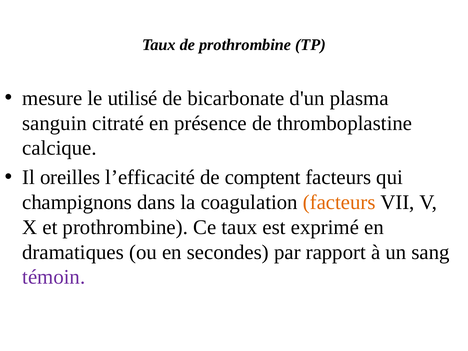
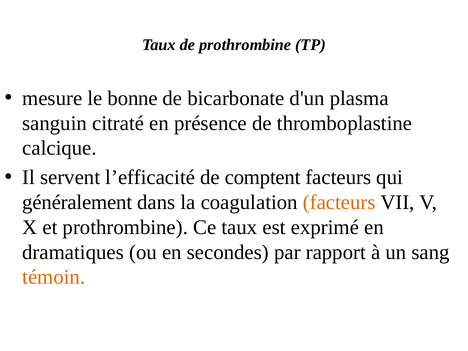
utilisé: utilisé -> bonne (133, 98)
oreilles: oreilles -> servent (70, 177)
champignons: champignons -> généralement (77, 202)
témoin colour: purple -> orange (54, 277)
